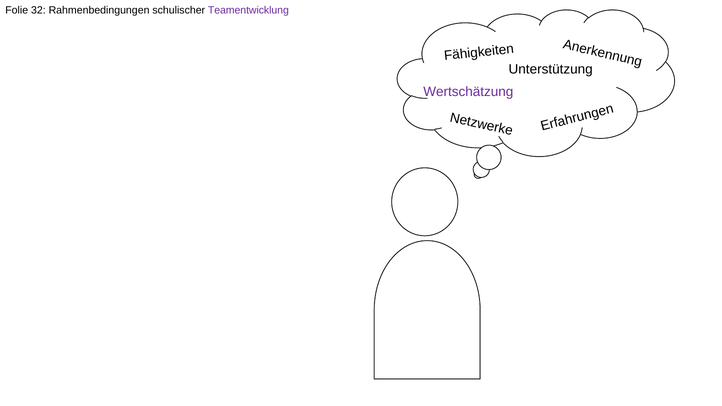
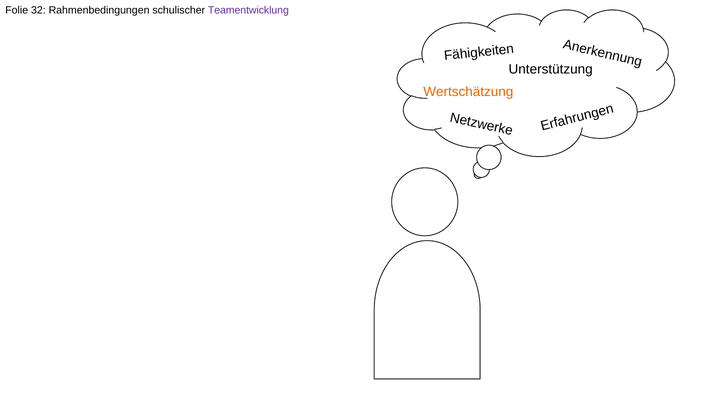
Wertschätzung colour: purple -> orange (468, 92)
